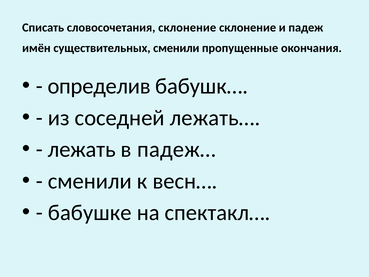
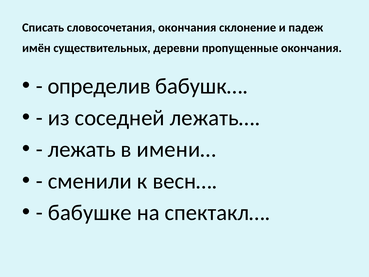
словосочетания склонение: склонение -> окончания (187, 28)
существительных сменили: сменили -> деревни (176, 48)
падеж…: падеж… -> имени… (176, 149)
